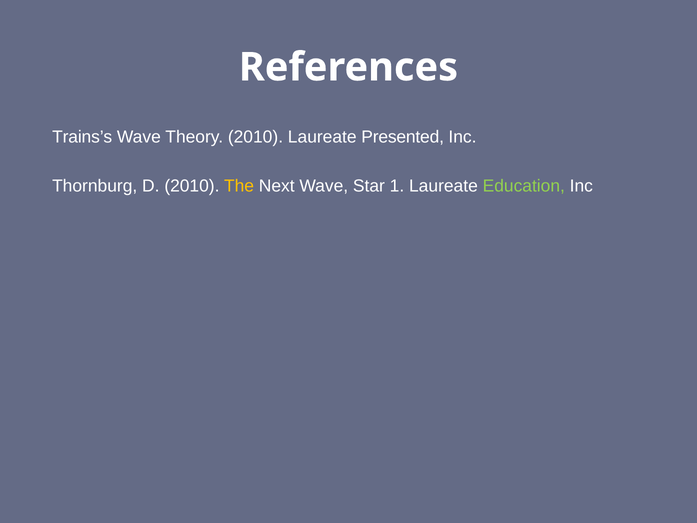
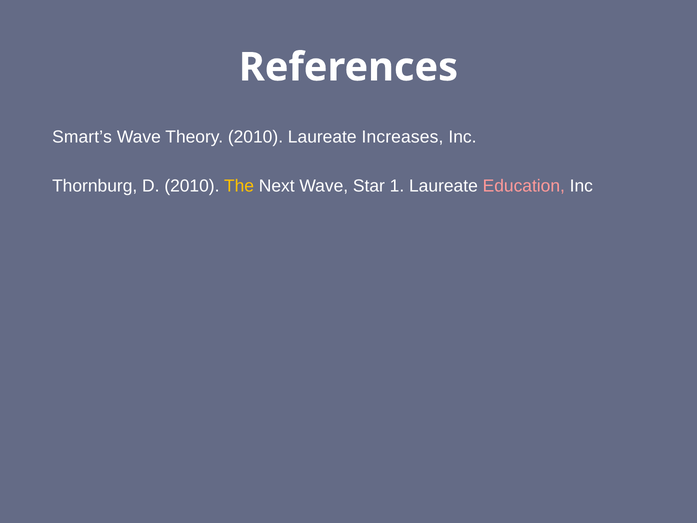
Trains’s: Trains’s -> Smart’s (82, 137)
Presented: Presented -> Increases (402, 137)
Education colour: light green -> pink (524, 186)
